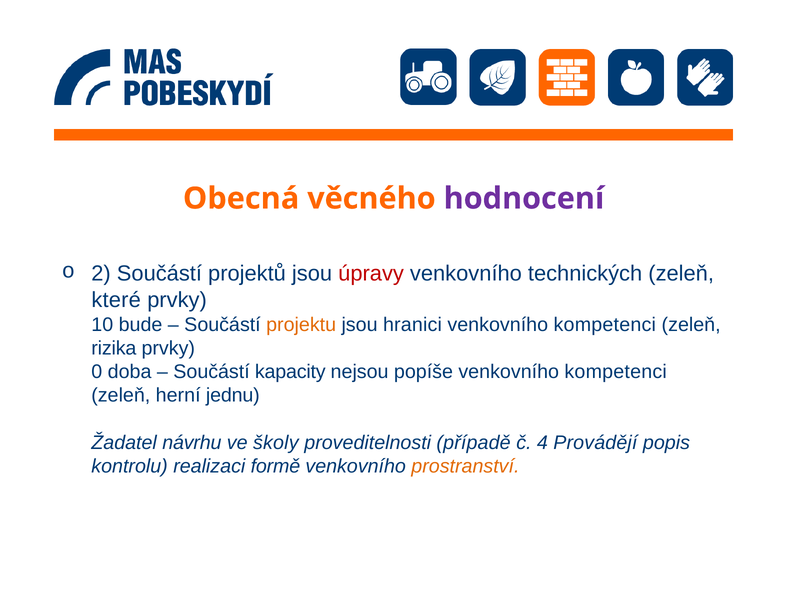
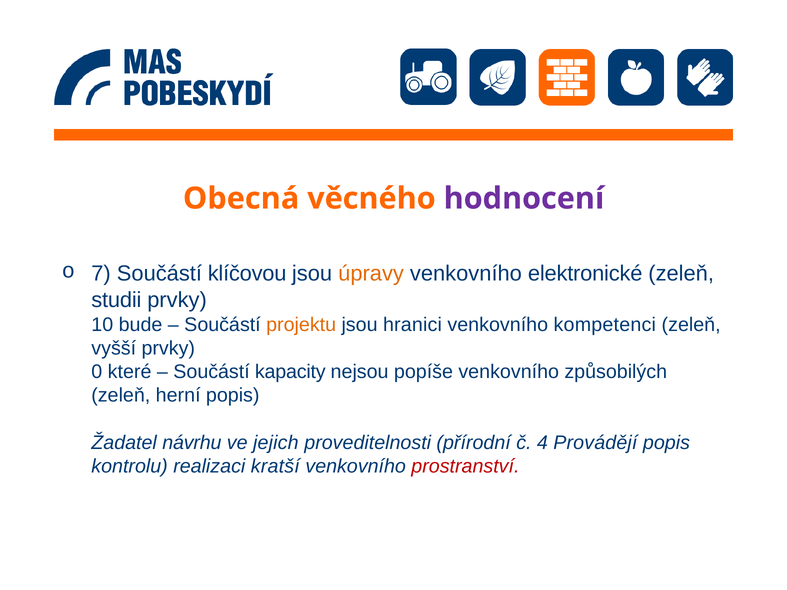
2: 2 -> 7 (101, 274)
projektů: projektů -> klíčovou (247, 274)
úpravy colour: red -> orange (371, 274)
technických: technických -> elektronické (585, 274)
které: které -> studii (116, 300)
rizika: rizika -> vyšší (114, 348)
doba: doba -> které (130, 372)
kompetenci: kompetenci -> způsobilých (616, 372)
herní jednu: jednu -> popis (233, 396)
školy: školy -> jejich (276, 443)
případě: případě -> přírodní (474, 443)
formě: formě -> kratší (275, 466)
prostranství colour: orange -> red (465, 466)
